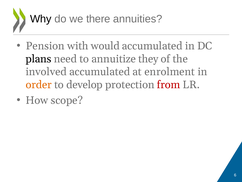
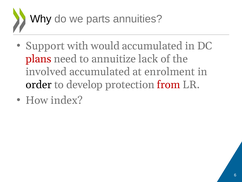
there: there -> parts (98, 19)
Pension: Pension -> Support (45, 46)
plans colour: black -> red (39, 59)
they: they -> lack (148, 59)
order colour: orange -> black (39, 85)
scope: scope -> index (67, 100)
